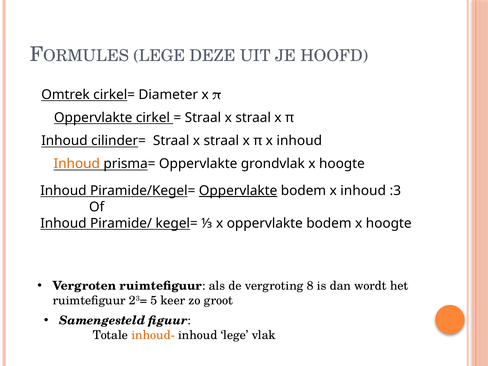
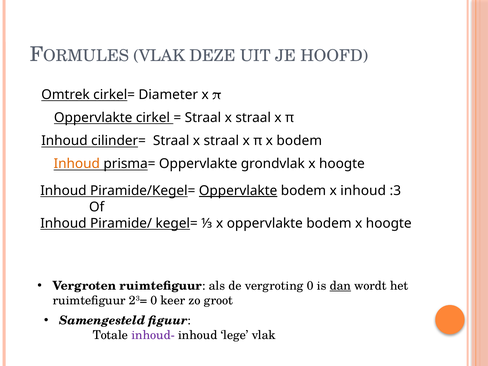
LEGE: LEGE -> VLAK (159, 56)
π x inhoud: inhoud -> bodem (299, 141)
vergroting 8: 8 -> 0 (310, 286)
dan underline: none -> present (340, 286)
23= 5: 5 -> 0 (154, 300)
inhoud- colour: orange -> purple (153, 335)
